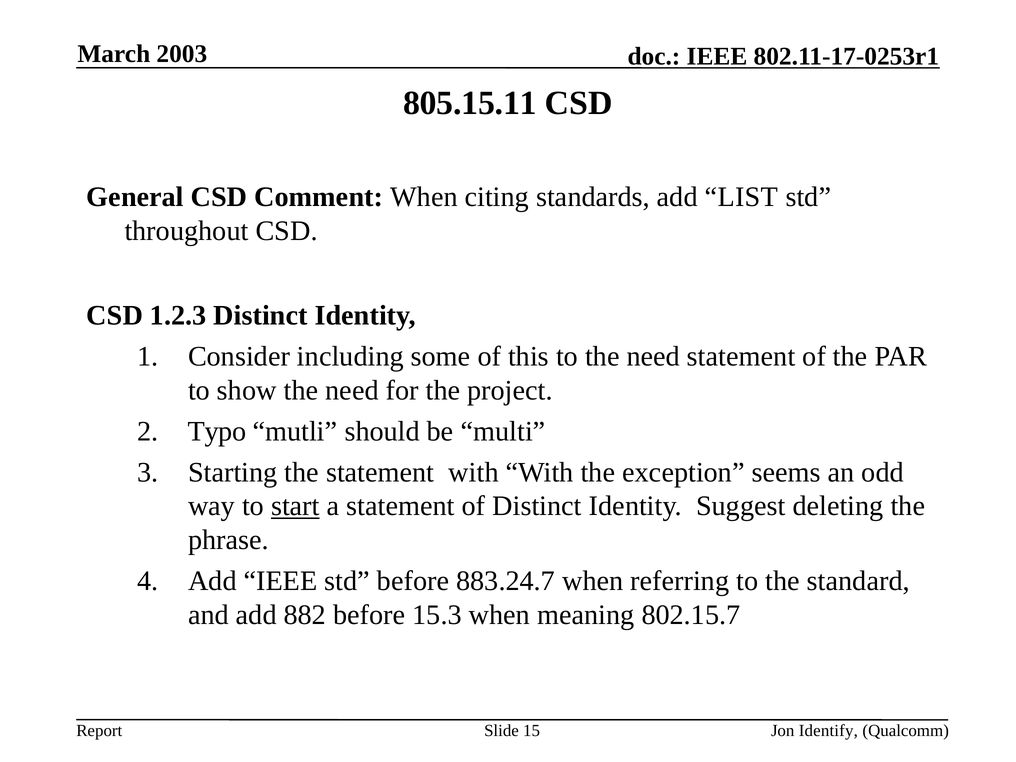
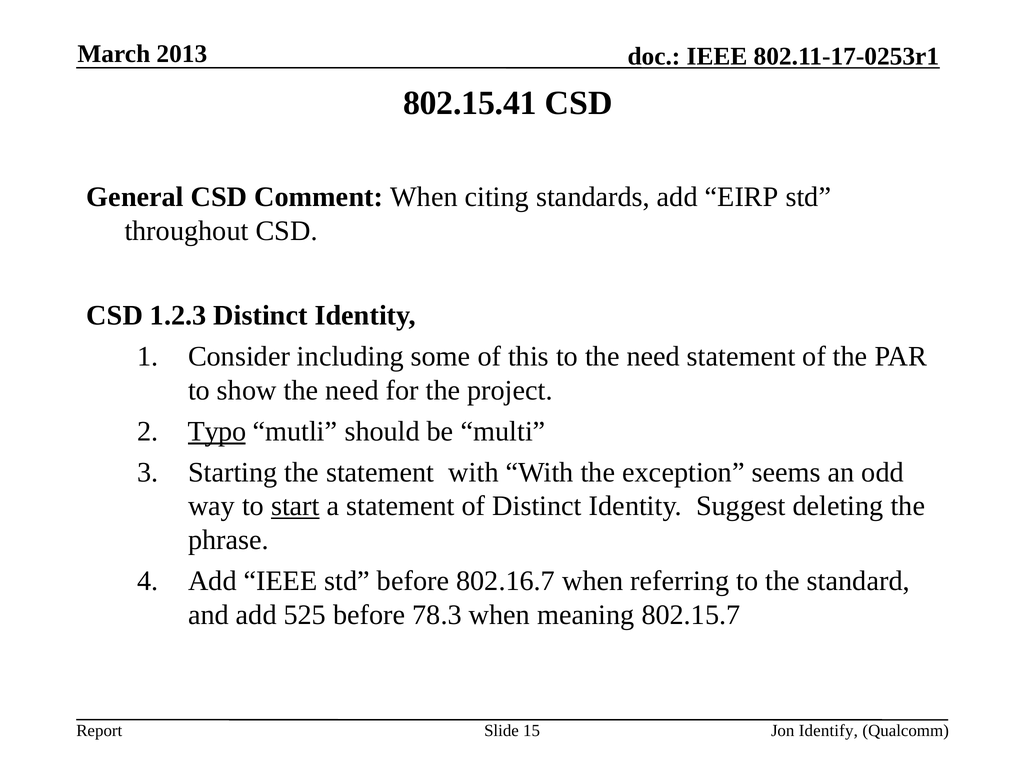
2003: 2003 -> 2013 (182, 54)
805.15.11: 805.15.11 -> 802.15.41 (470, 103)
LIST: LIST -> EIRP (742, 197)
Typo underline: none -> present (217, 431)
883.24.7: 883.24.7 -> 802.16.7 (506, 581)
882: 882 -> 525 (305, 615)
15.3: 15.3 -> 78.3 (437, 615)
